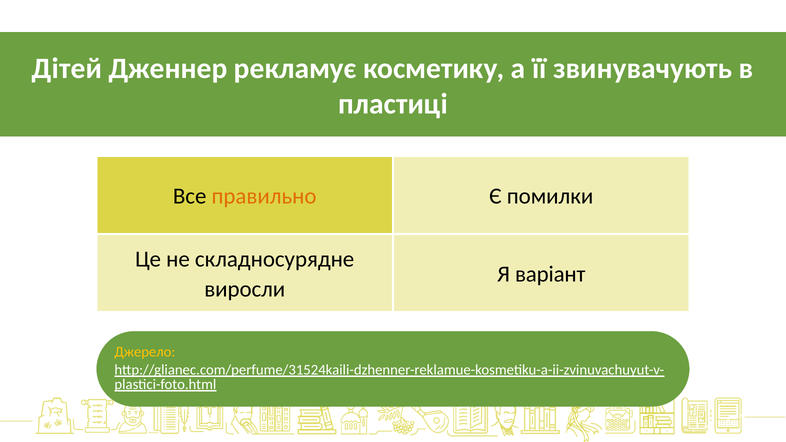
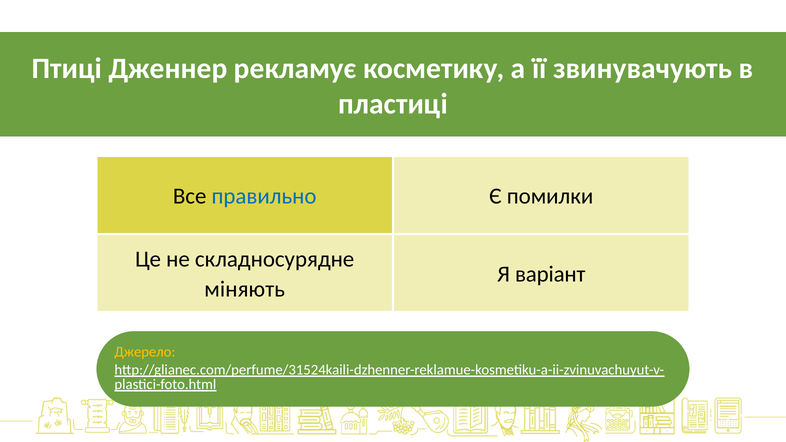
Дітей: Дітей -> Птиці (67, 69)
правильно colour: orange -> blue (264, 196)
виросли: виросли -> міняють (245, 289)
